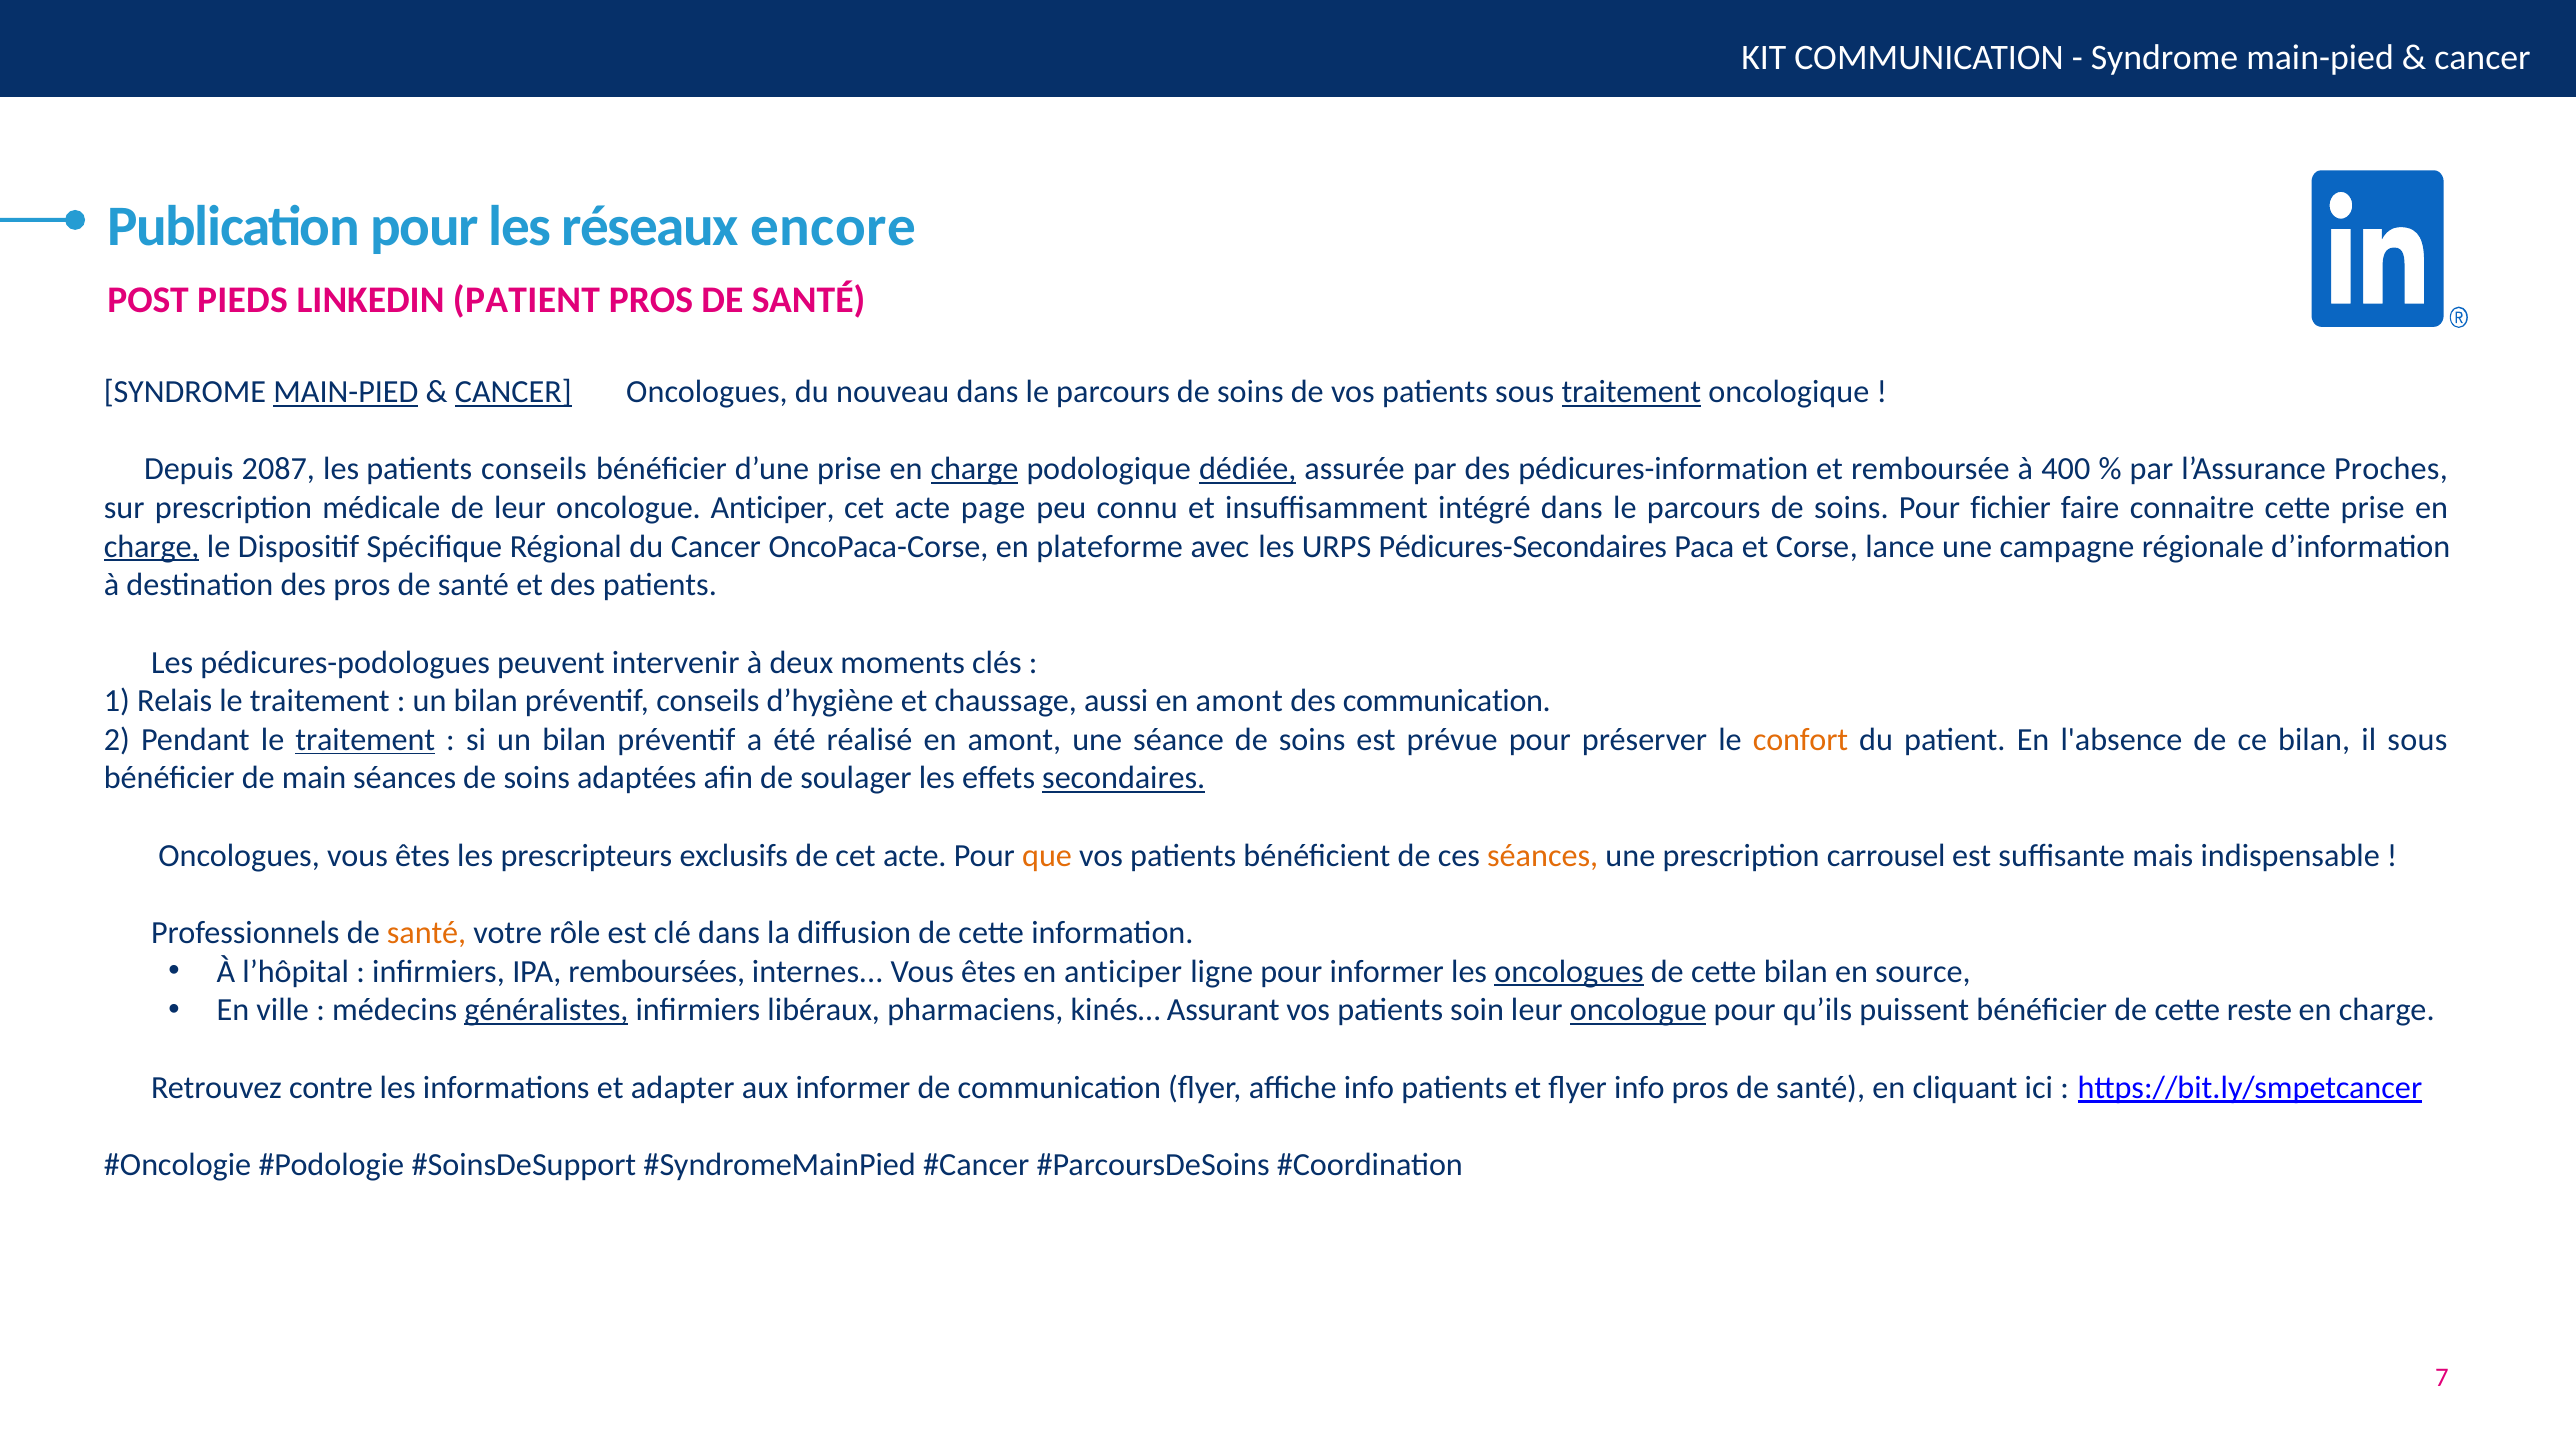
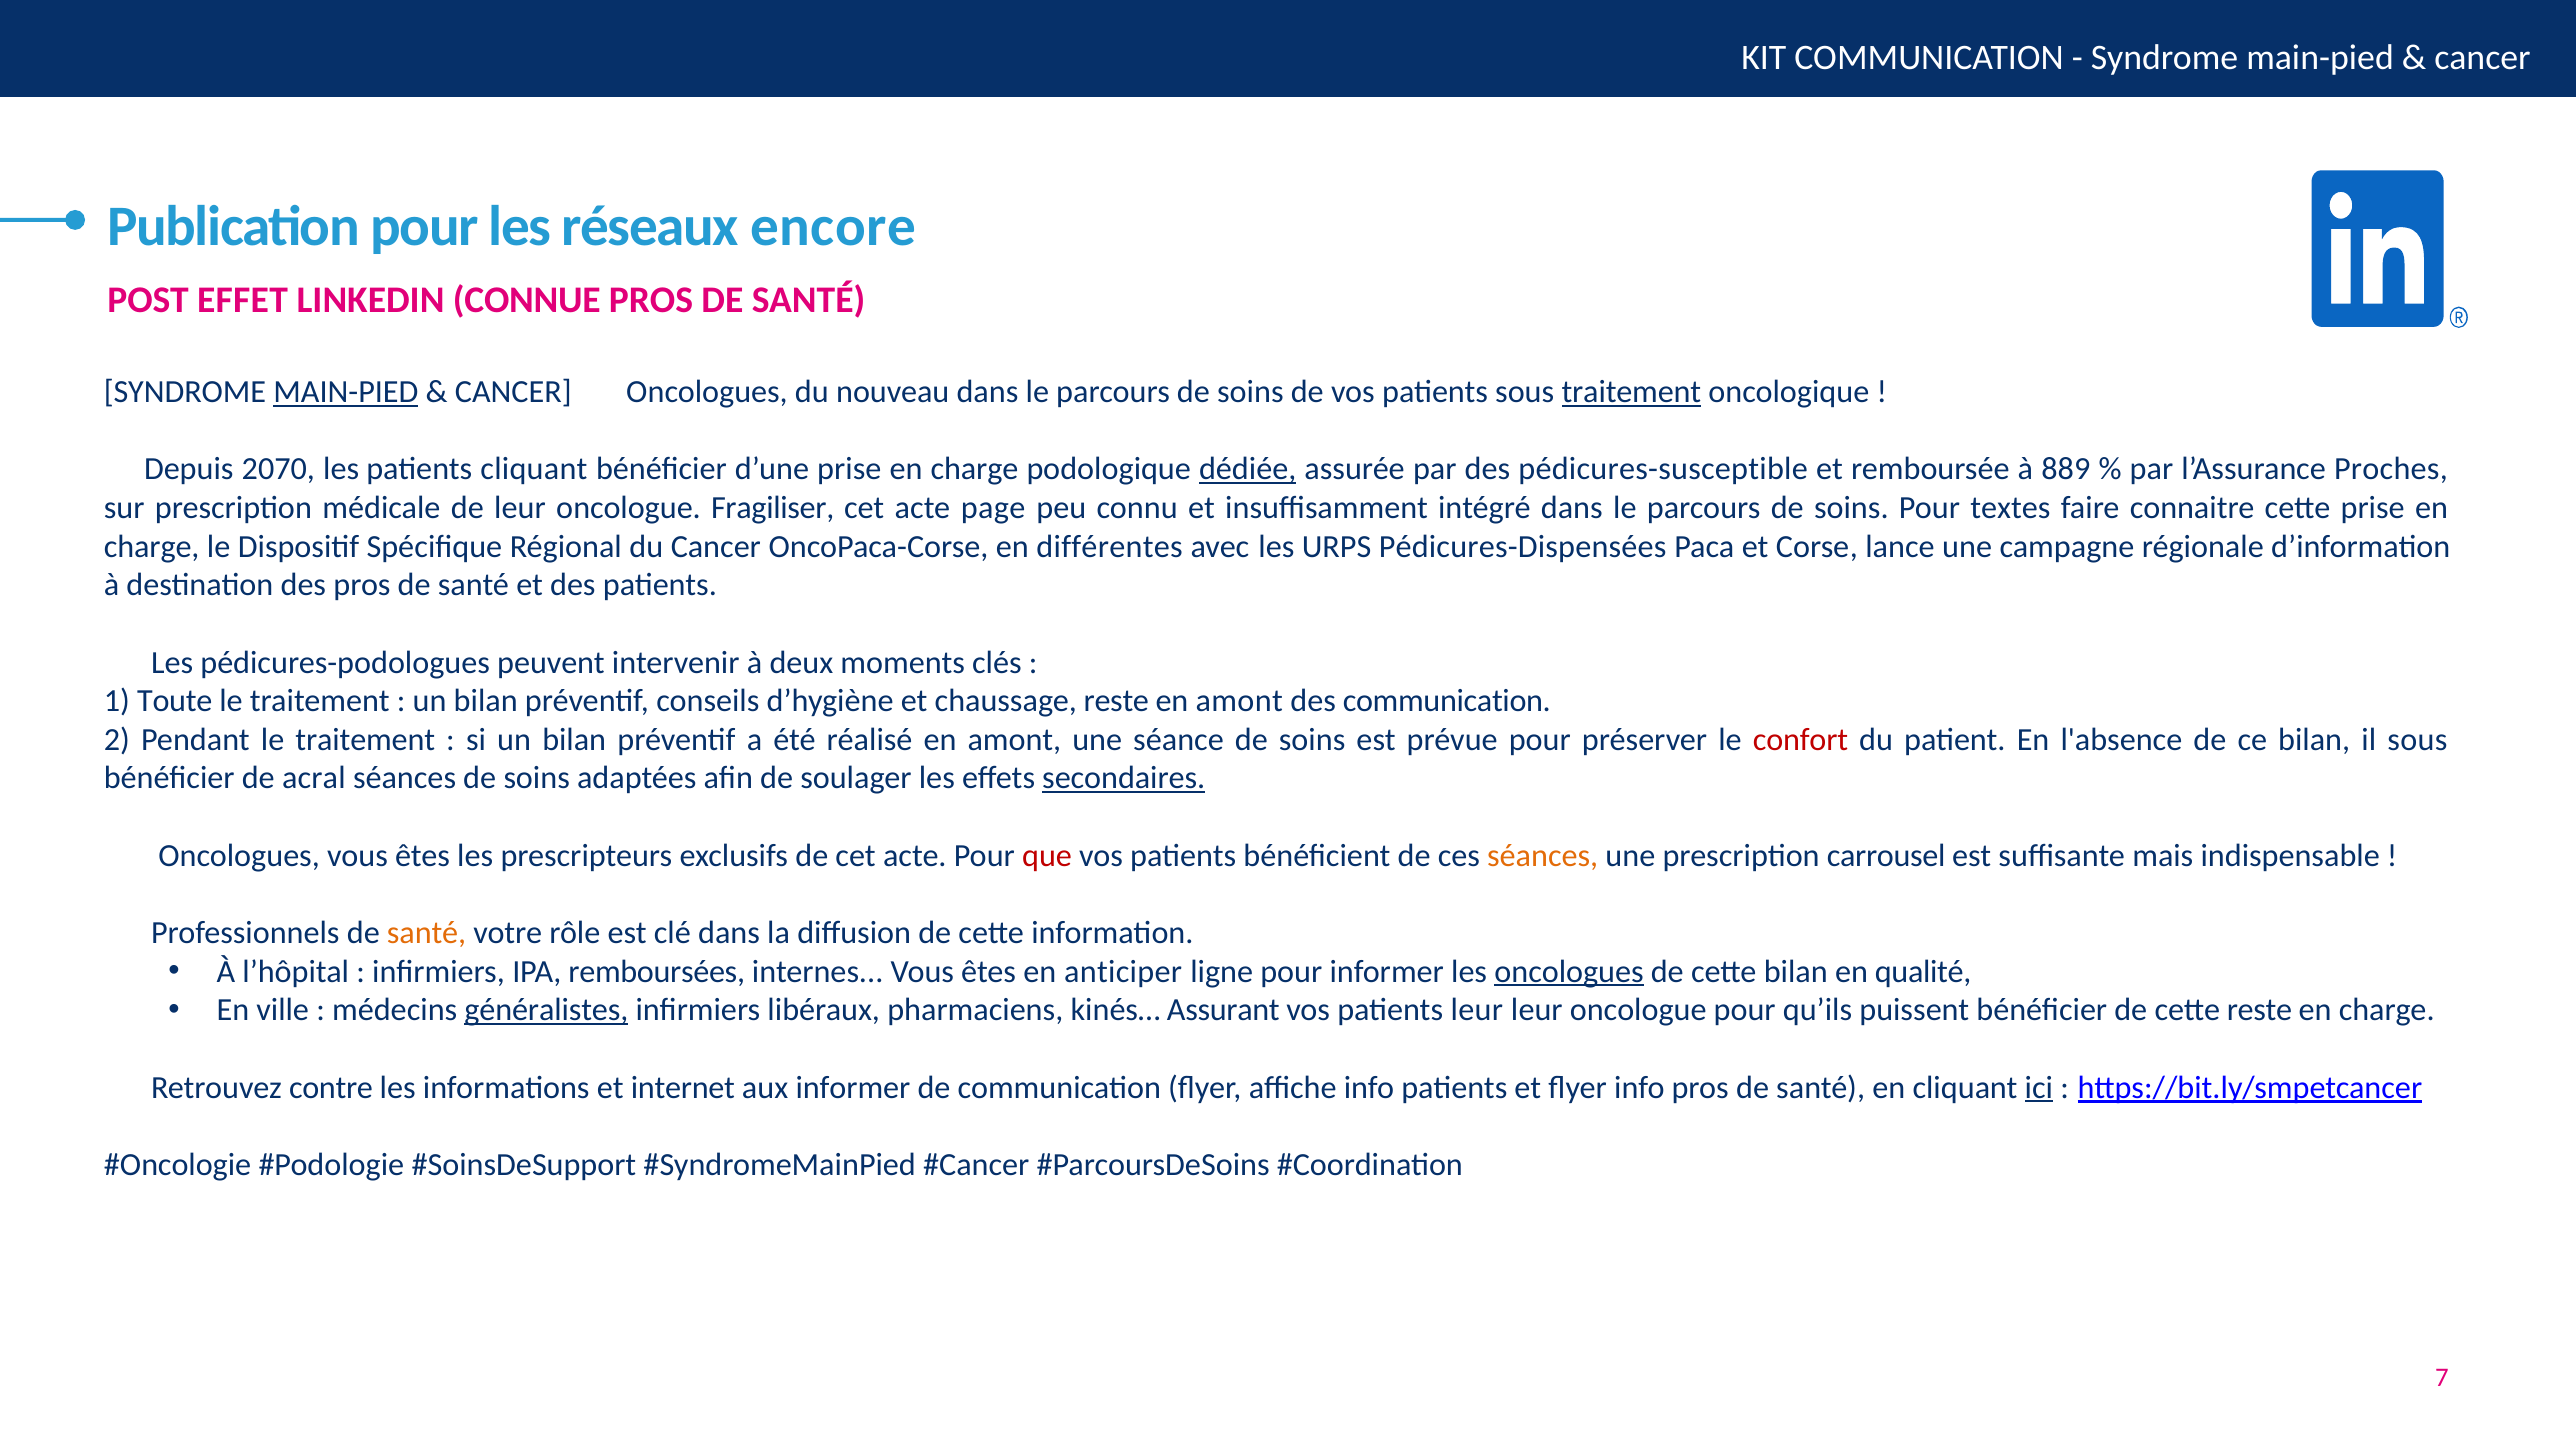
PIEDS: PIEDS -> EFFET (242, 300)
LINKEDIN PATIENT: PATIENT -> CONNUE (527, 300)
CANCER underline: present -> none (513, 392)
2087: 2087 -> 2070 (278, 469)
patients conseils: conseils -> cliquant (534, 469)
charge underline: present -> none (974, 469)
pédicures-information: pédicures-information -> pédicures-susceptible (1663, 469)
400: 400 -> 889 (2066, 469)
oncologue Anticiper: Anticiper -> Fragiliser (773, 508)
fichier: fichier -> textes (2010, 508)
charge underline: present -> none (152, 546)
plateforme: plateforme -> différentes (1110, 546)
Pédicures-Secondaires: Pédicures-Secondaires -> Pédicures-Dispensées (1523, 546)
Relais: Relais -> Toute (175, 701)
chaussage aussi: aussi -> reste (1116, 701)
traitement underline: present -> none (365, 740)
confort colour: orange -> red (1800, 740)
main: main -> acral (314, 778)
que colour: orange -> red (1047, 856)
source: source -> qualité (1923, 971)
patients soin: soin -> leur (1477, 1010)
oncologue underline: present -> none (1638, 1010)
adapter: adapter -> internet (683, 1087)
ici underline: none -> present (2039, 1087)
